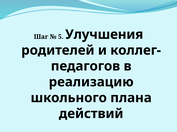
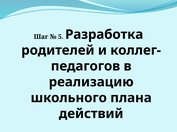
Улучшения: Улучшения -> Разработка (104, 35)
